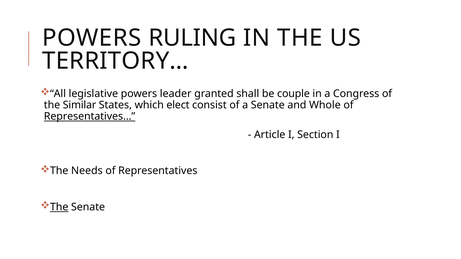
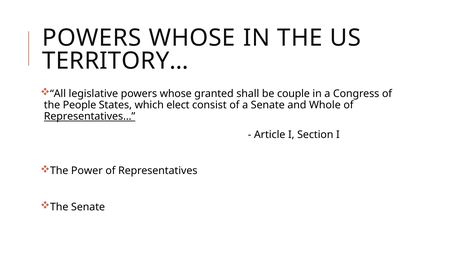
RULING: RULING -> WHOSE (192, 38)
legislative powers leader: leader -> whose (176, 94)
Similar: Similar -> People (80, 105)
Needs: Needs -> Power (87, 171)
The underline: present -> none (59, 207)
